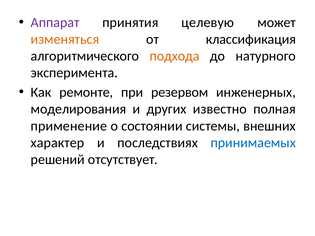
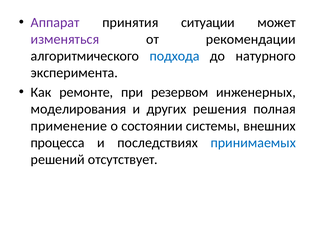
целевую: целевую -> ситуации (208, 22)
изменяться colour: orange -> purple (65, 39)
классификация: классификация -> рекомендации (251, 39)
подхода colour: orange -> blue (175, 56)
известно: известно -> решения (220, 109)
характер: характер -> процесса (58, 143)
